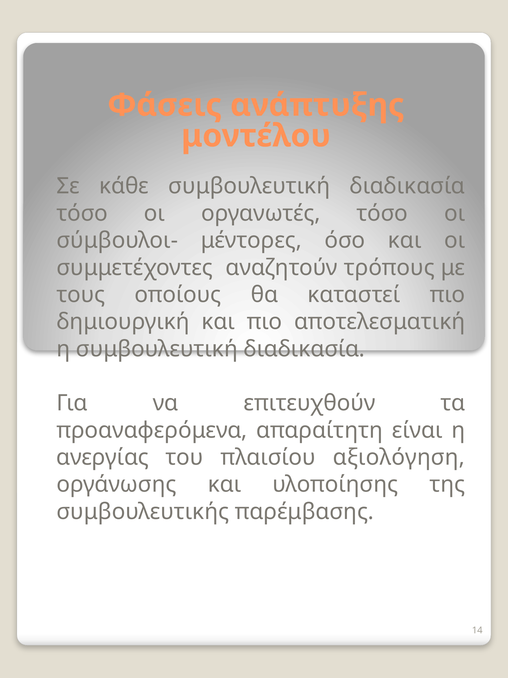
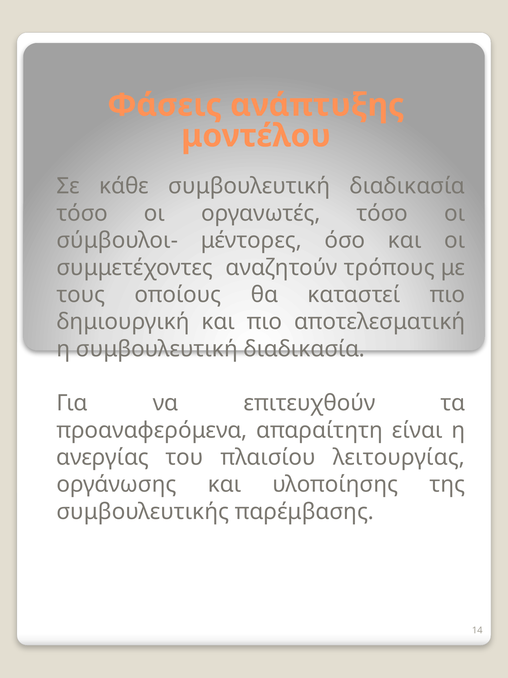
αξιολόγηση: αξιολόγηση -> λειτουργίας (399, 457)
